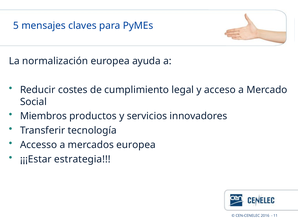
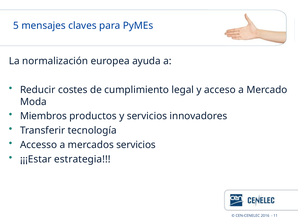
Social: Social -> Moda (33, 102)
mercados europea: europea -> servicios (136, 145)
